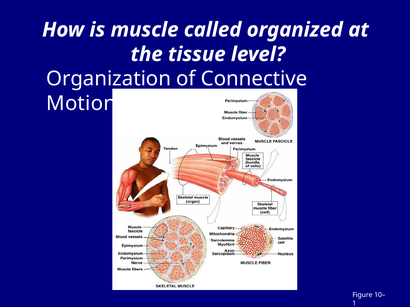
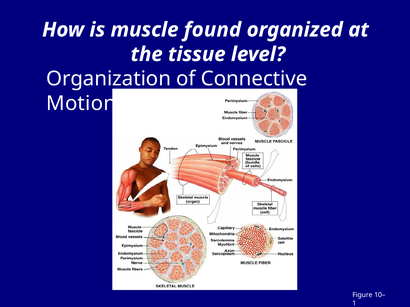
called: called -> found (213, 30)
